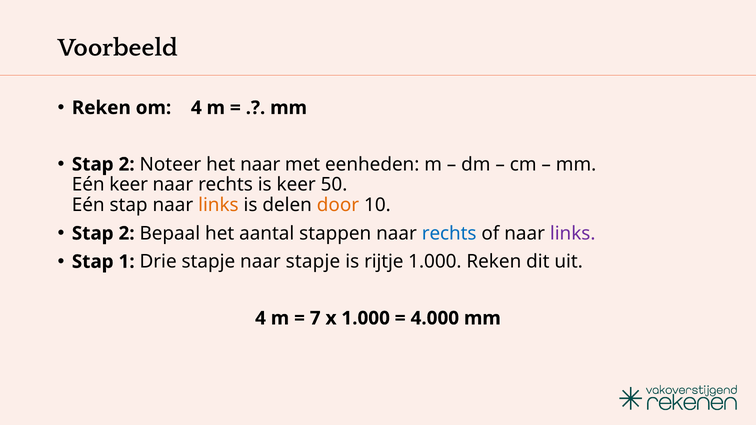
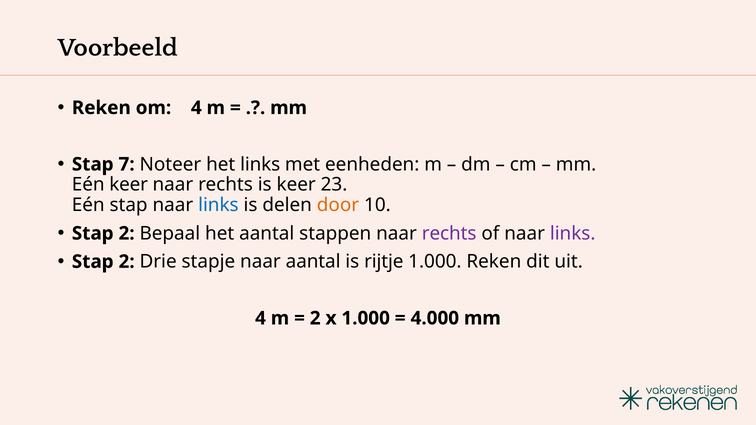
2: 2 -> 7 (127, 164)
het naar: naar -> links (260, 164)
50: 50 -> 23 (334, 185)
links colour: orange -> blue (218, 205)
rechts colour: blue -> purple (449, 234)
1: 1 -> 2 (127, 262)
naar stapje: stapje -> aantal (313, 262)
7: 7 -> 2 (315, 318)
